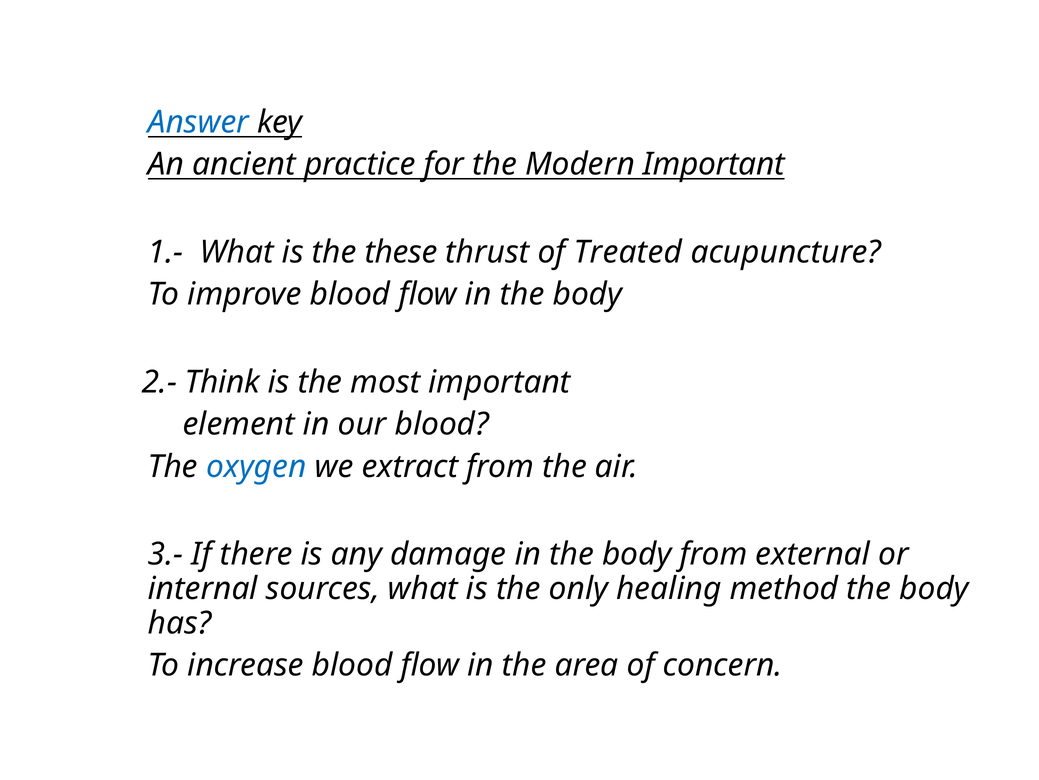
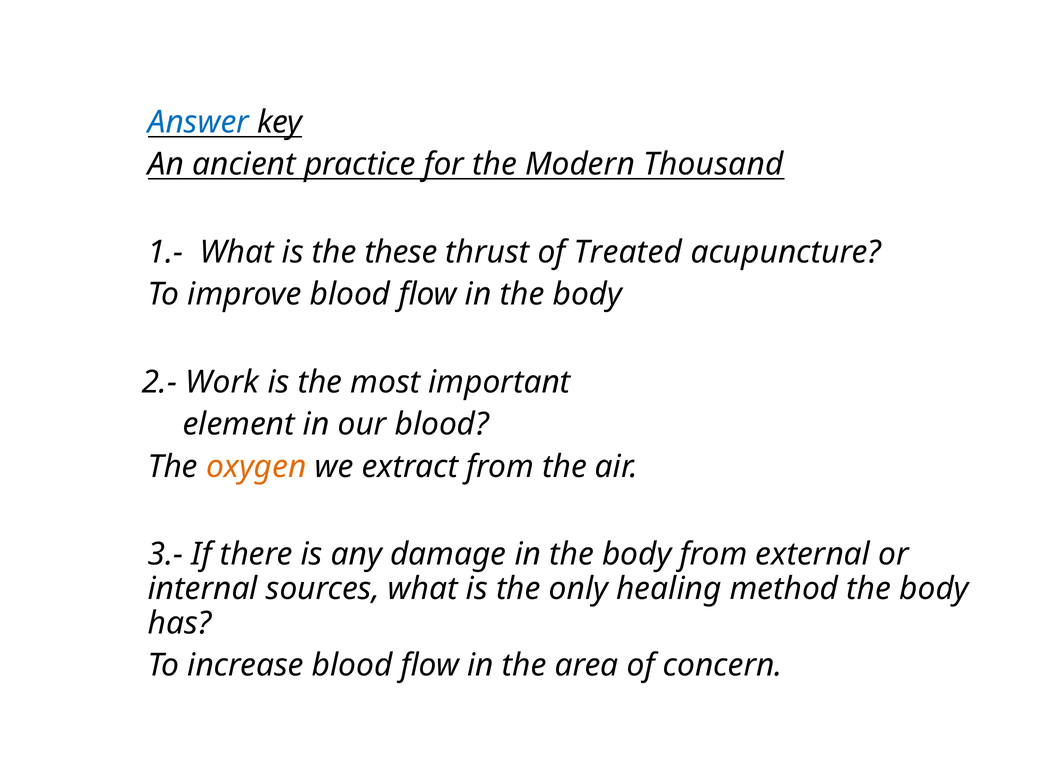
Modern Important: Important -> Thousand (713, 164)
Think: Think -> Work (222, 382)
oxygen colour: blue -> orange (256, 466)
